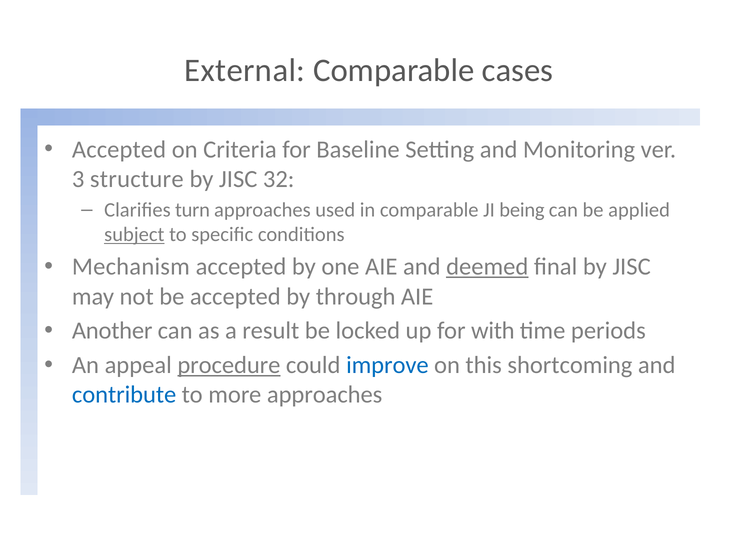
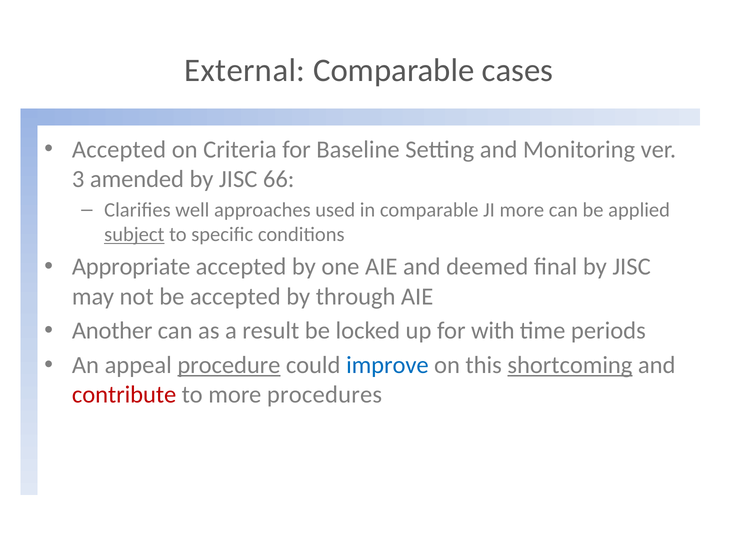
structure: structure -> amended (137, 179)
32: 32 -> 66 (279, 179)
turn: turn -> well (192, 210)
JI being: being -> more (522, 210)
Mechanism: Mechanism -> Appropriate (131, 267)
deemed underline: present -> none (487, 267)
shortcoming underline: none -> present (570, 365)
contribute colour: blue -> red (124, 394)
more approaches: approaches -> procedures (325, 394)
